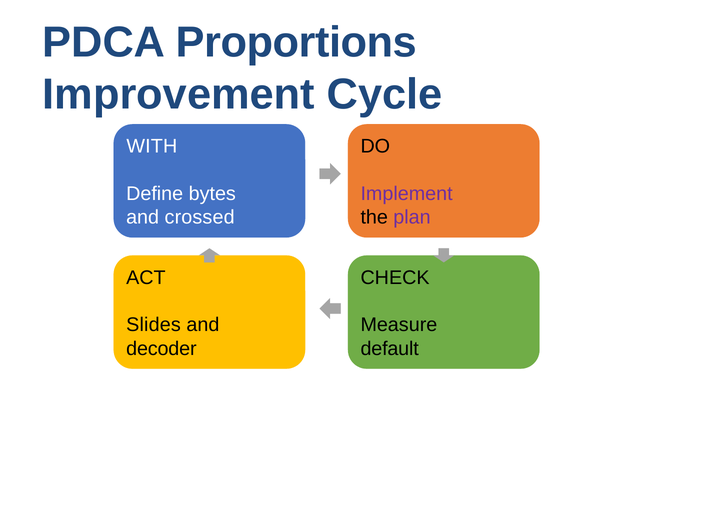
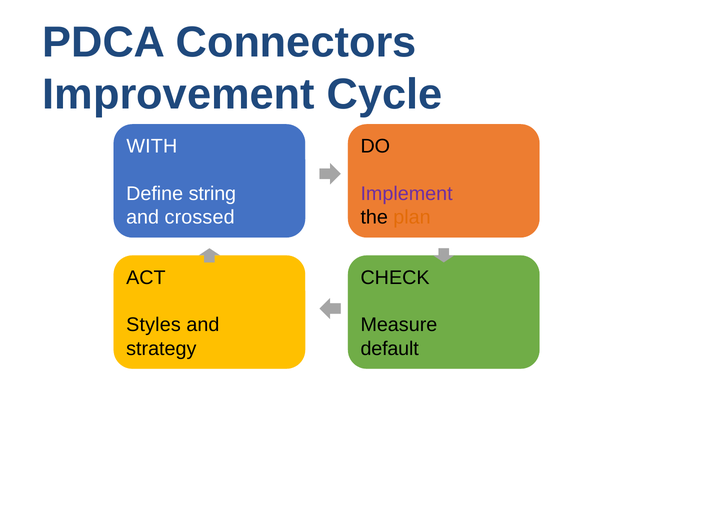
Proportions: Proportions -> Connectors (296, 43)
bytes: bytes -> string (212, 194)
plan colour: purple -> orange (412, 218)
Slides: Slides -> Styles (154, 325)
decoder: decoder -> strategy (161, 349)
